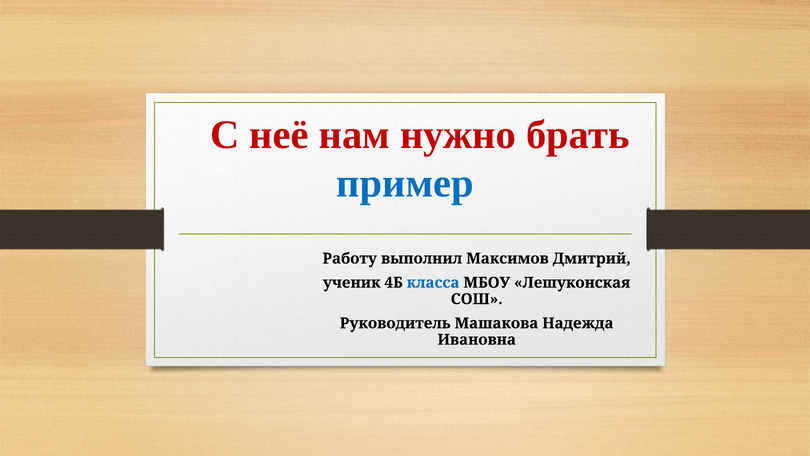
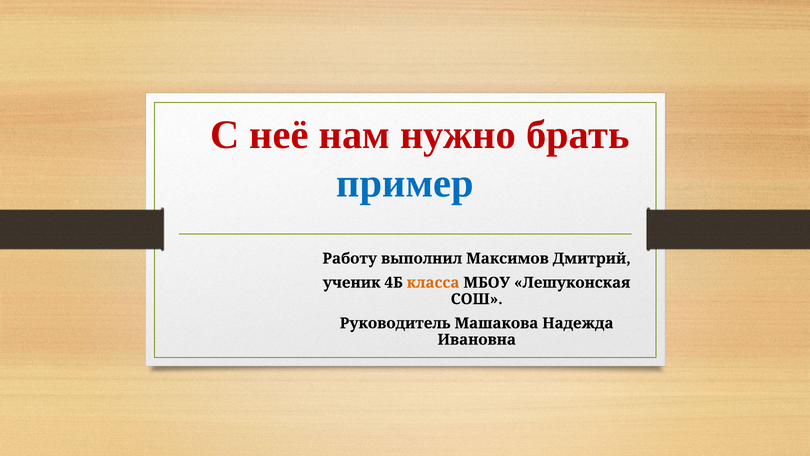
класса colour: blue -> orange (433, 282)
